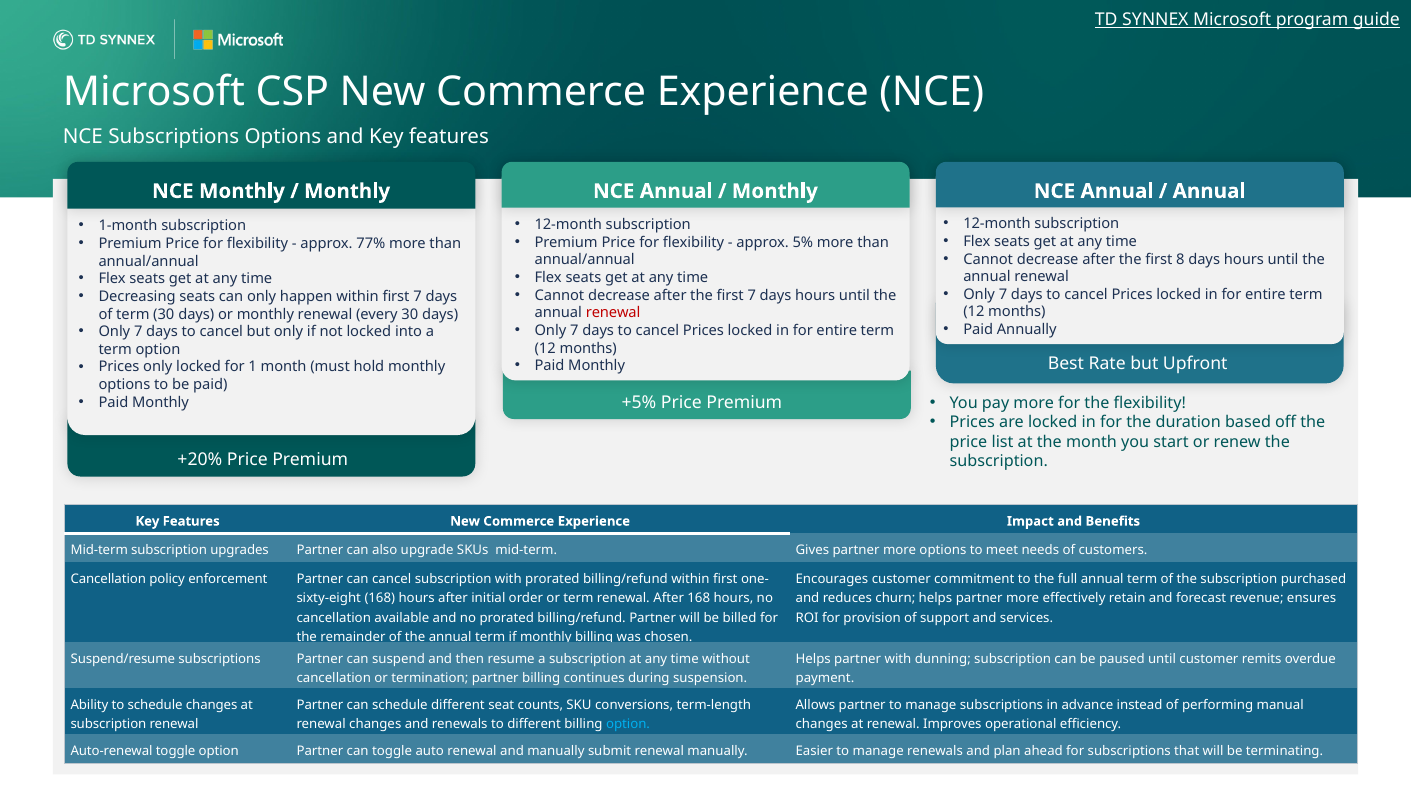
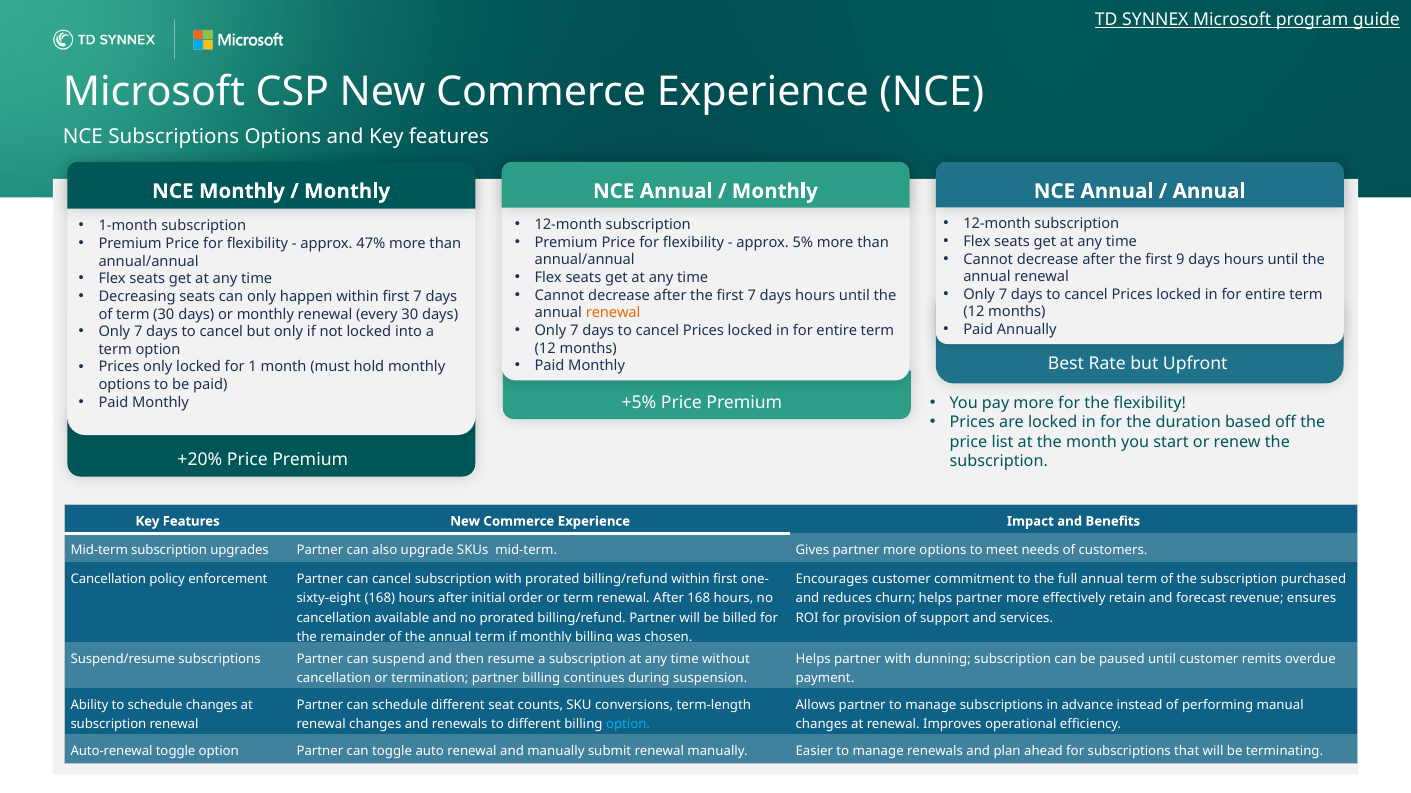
77%: 77% -> 47% (371, 244)
8: 8 -> 9 (1180, 259)
renewal colour: red -> orange (613, 313)
